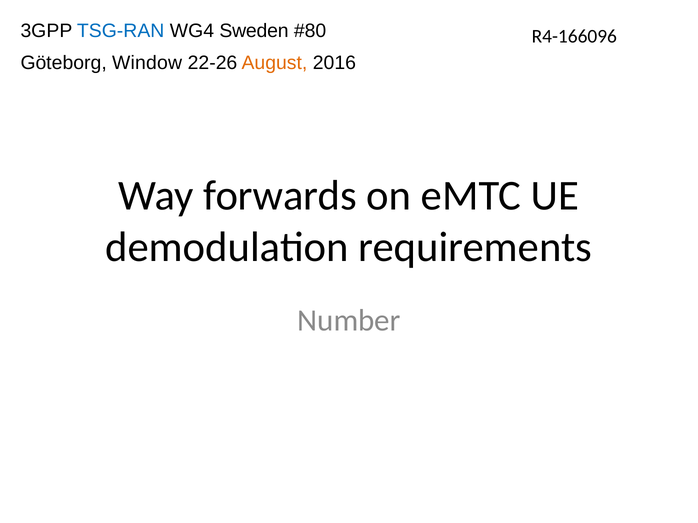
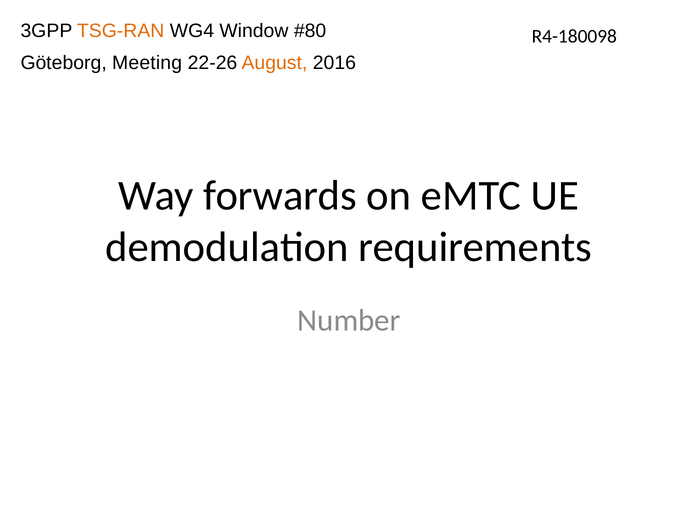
TSG-RAN colour: blue -> orange (121, 31)
Sweden: Sweden -> Window (254, 31)
R4-166096: R4-166096 -> R4-180098 (574, 36)
Window: Window -> Meeting (147, 63)
